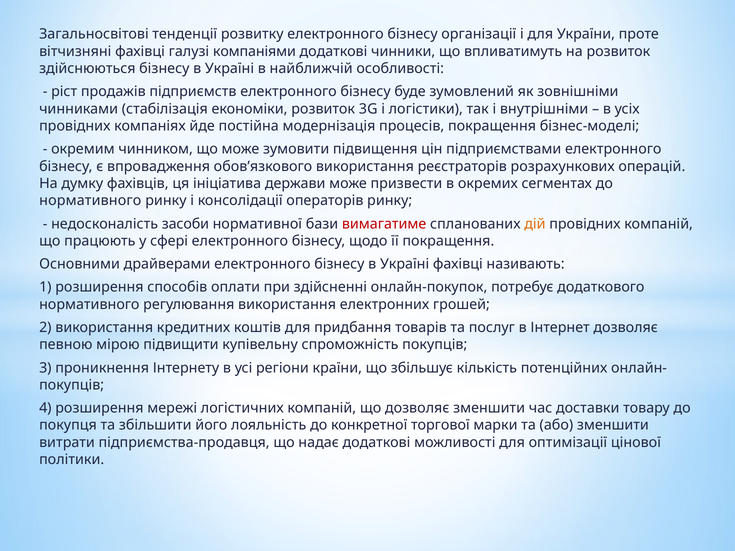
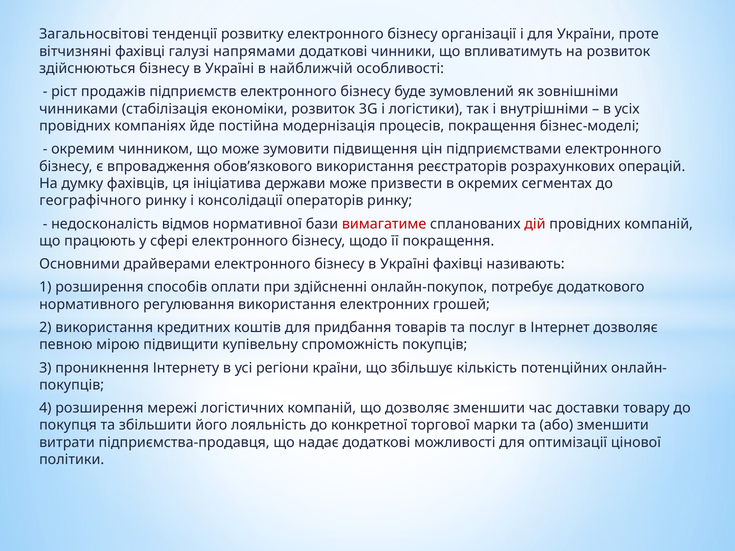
компаніями: компаніями -> напрямами (254, 51)
нормативного: нормативного -> географічного (90, 201)
засоби: засоби -> відмов (185, 224)
дій colour: orange -> red (535, 224)
